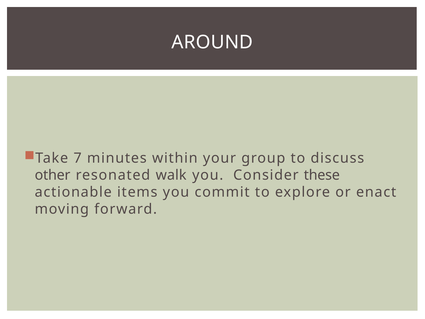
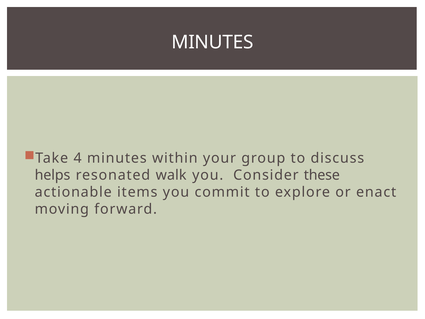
AROUND: AROUND -> MINUTES (212, 42)
7: 7 -> 4 (78, 158)
other: other -> helps (53, 175)
